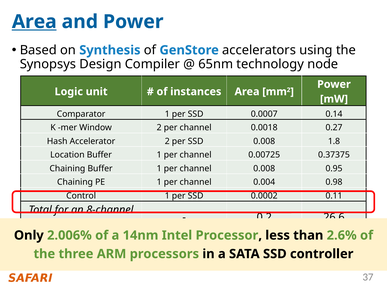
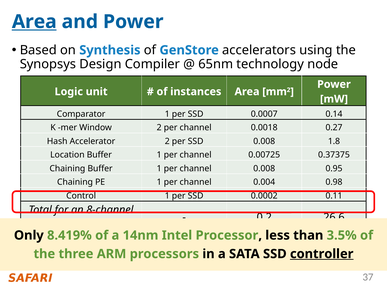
2.006%: 2.006% -> 8.419% (69, 236)
2.6%: 2.6% -> 3.5% (342, 236)
controller underline: none -> present (322, 254)
